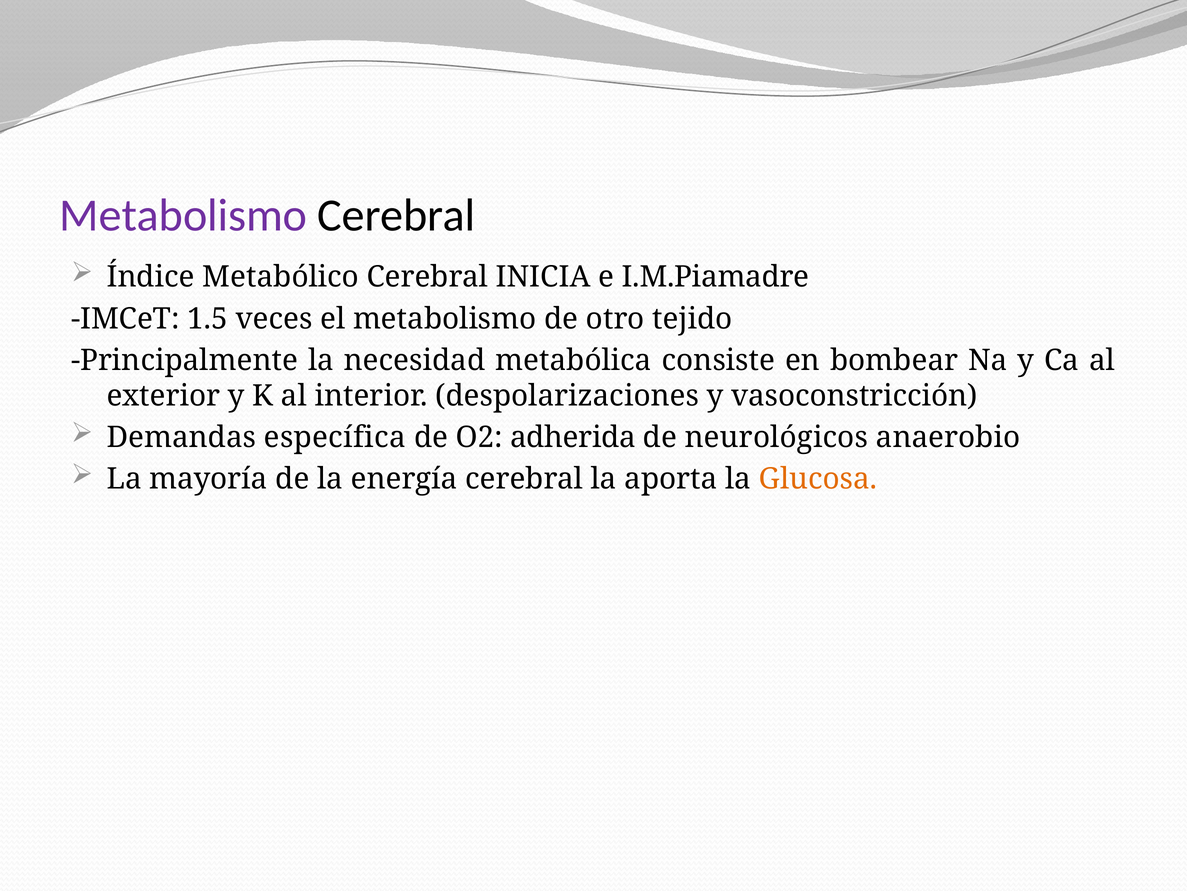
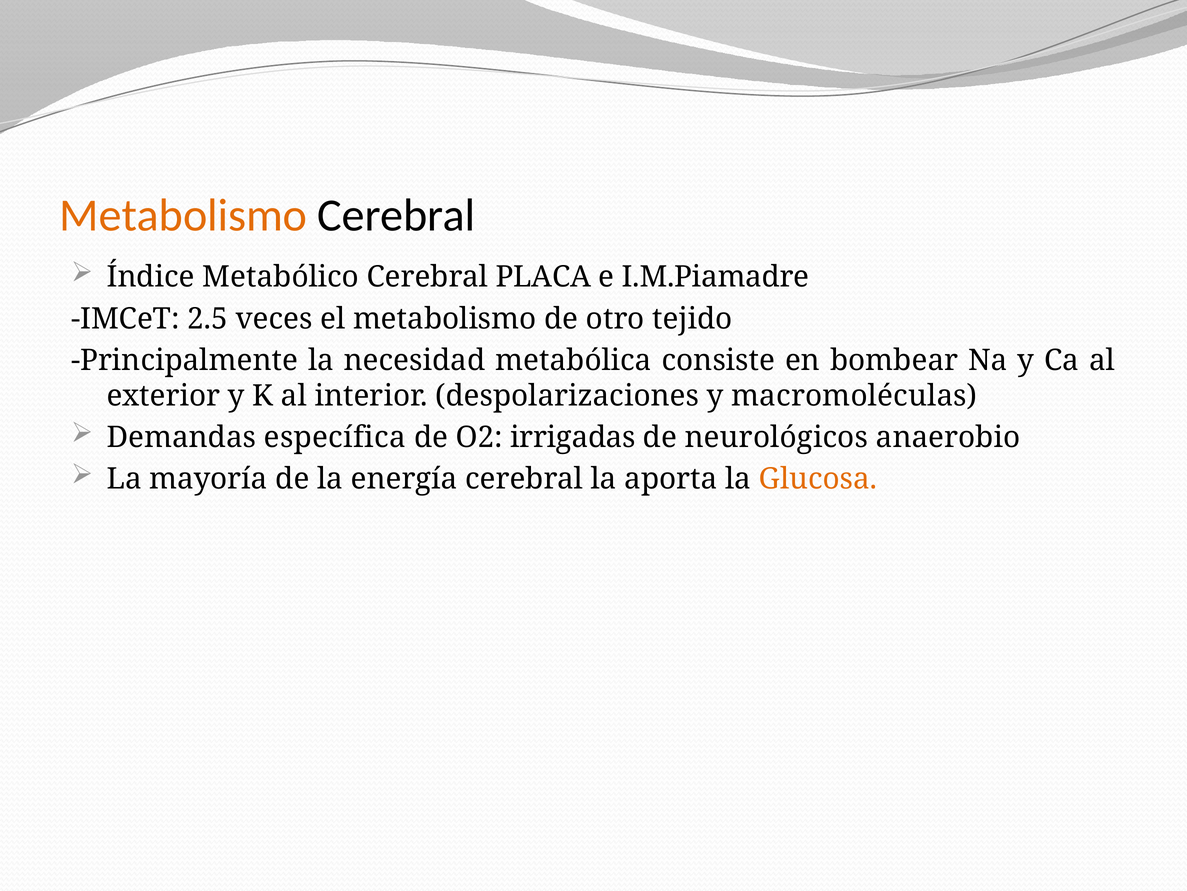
Metabolismo colour: purple -> orange (183, 215)
INICIA: INICIA -> PLACA (543, 277)
1.5: 1.5 -> 2.5 (208, 319)
vasoconstricción: vasoconstricción -> macromoléculas (854, 396)
adherida: adherida -> irrigadas (573, 437)
